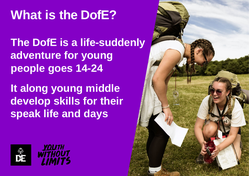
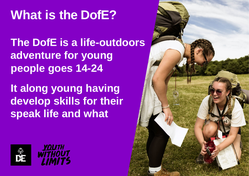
life-suddenly: life-suddenly -> life-outdoors (113, 43)
middle: middle -> having (103, 88)
and days: days -> what (96, 114)
